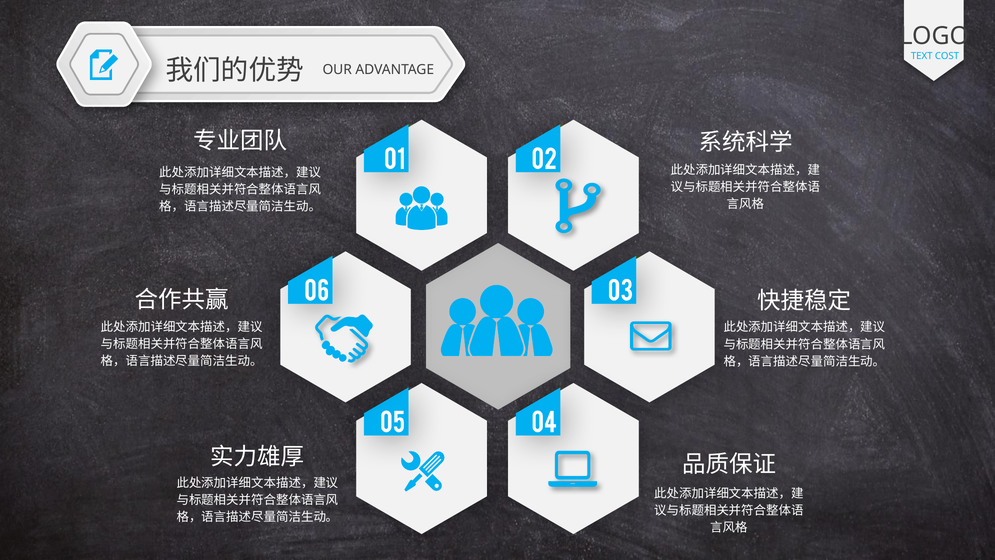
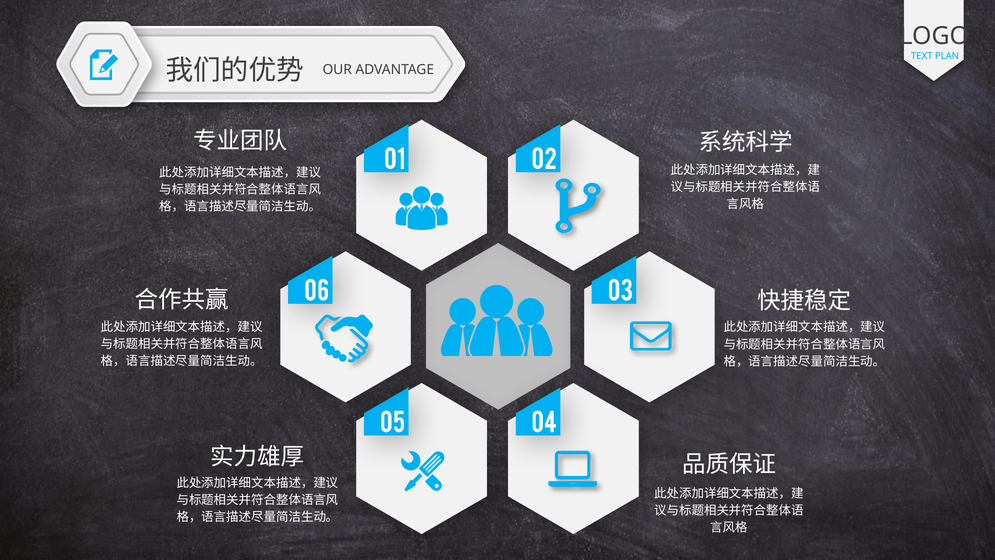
COST: COST -> PLAN (947, 56)
